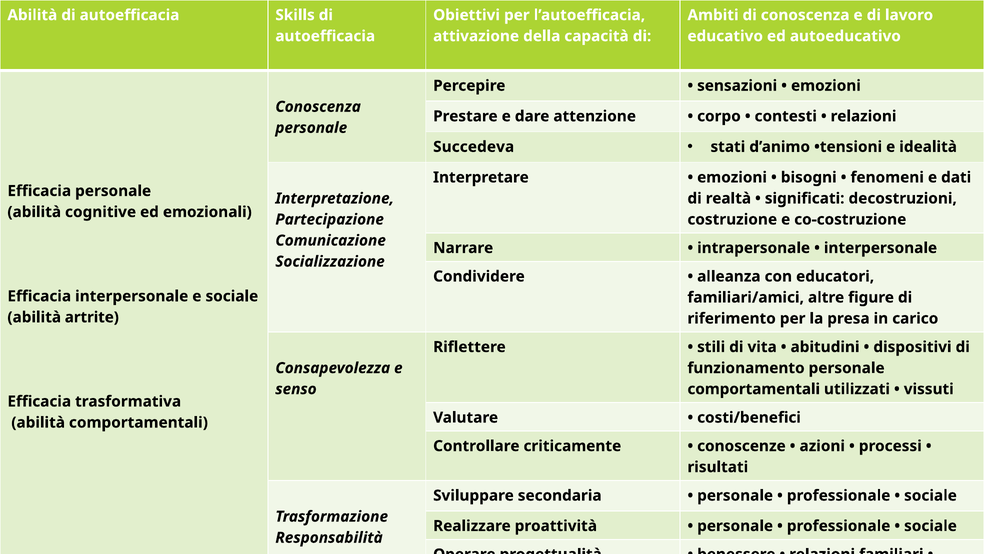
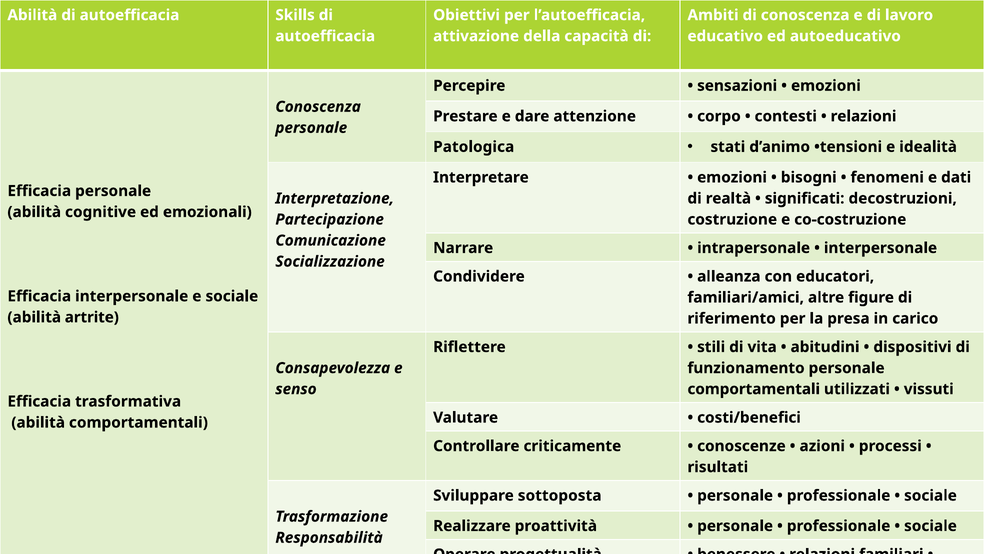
Succedeva: Succedeva -> Patologica (474, 147)
secondaria: secondaria -> sottoposta (560, 495)
